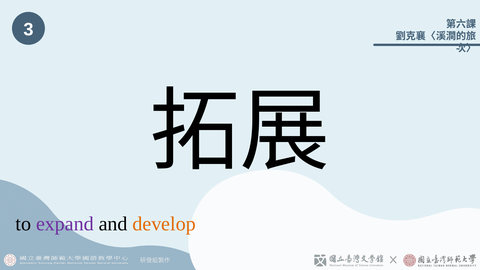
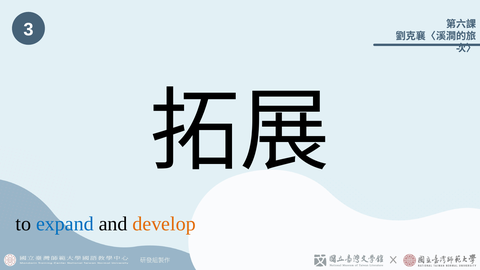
expand colour: purple -> blue (65, 224)
